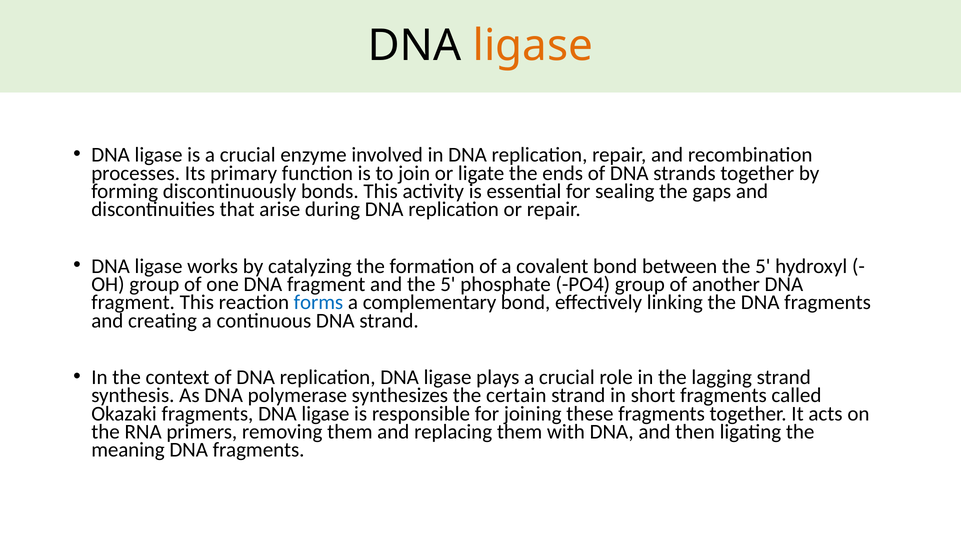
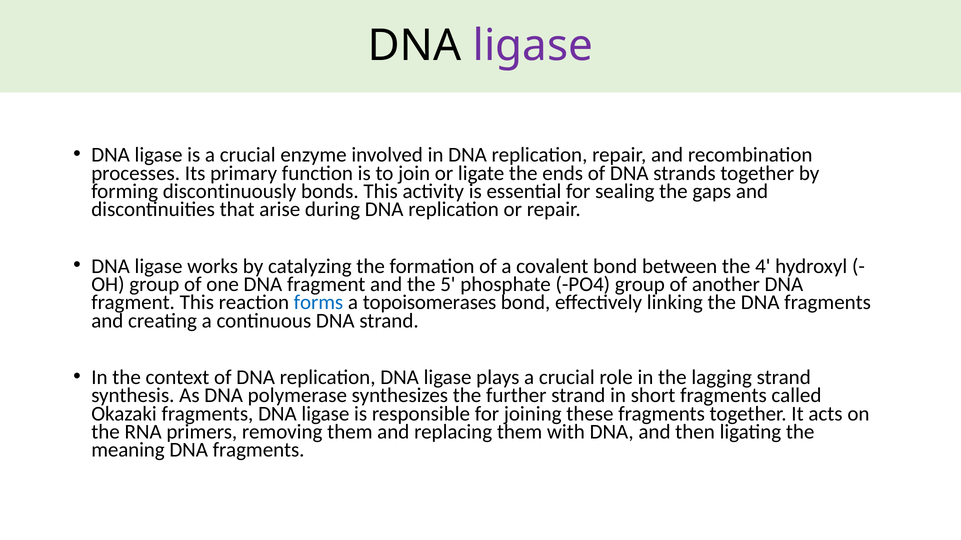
ligase colour: orange -> purple (533, 46)
between the 5: 5 -> 4 (763, 266)
complementary: complementary -> topoisomerases (430, 303)
certain: certain -> further (516, 396)
